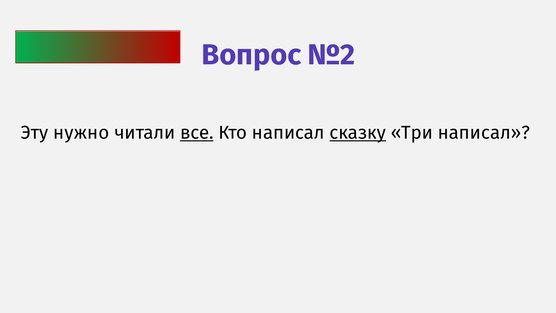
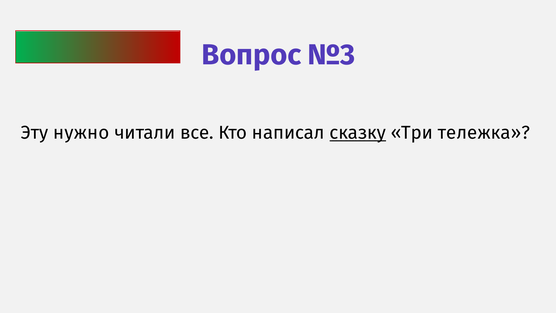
№2: №2 -> №3 (331, 55)
все underline: present -> none (197, 133)
Три написал: написал -> тележка (484, 133)
